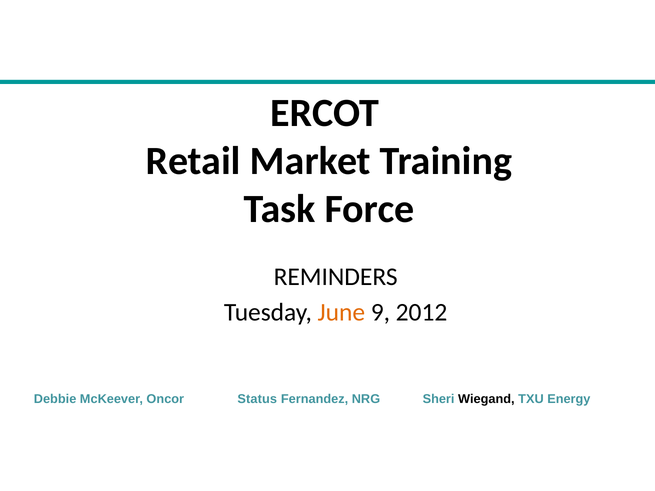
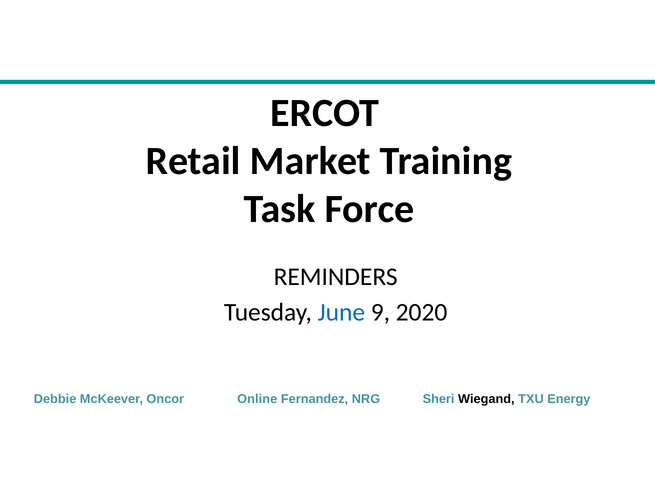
June colour: orange -> blue (341, 313)
2012: 2012 -> 2020 (422, 313)
Status: Status -> Online (257, 399)
